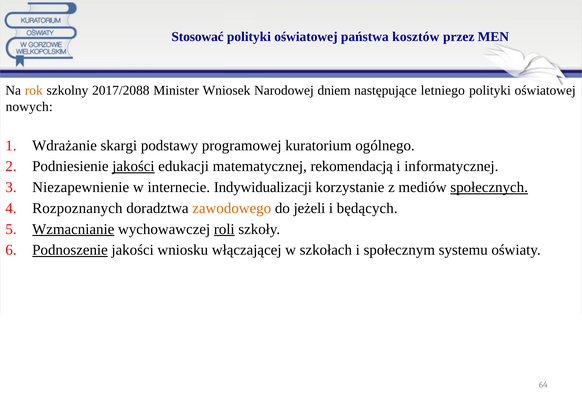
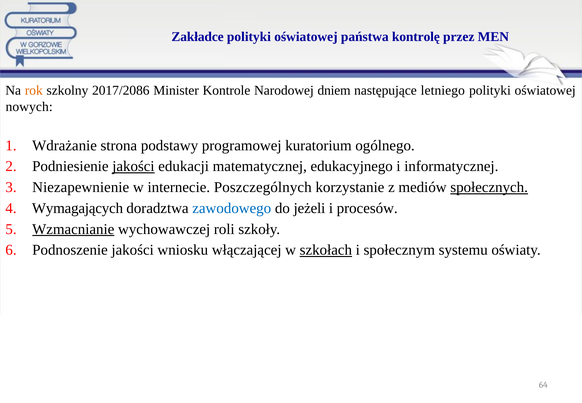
Stosować: Stosować -> Zakładce (198, 37)
kosztów: kosztów -> kontrolę (416, 37)
2017/2088: 2017/2088 -> 2017/2086 (121, 90)
Wniosek: Wniosek -> Kontrole (226, 90)
skargi: skargi -> strona (119, 145)
rekomendacją: rekomendacją -> edukacyjnego (352, 166)
Indywidualizacji: Indywidualizacji -> Poszczególnych (263, 187)
Rozpoznanych: Rozpoznanych -> Wymagających (78, 208)
zawodowego colour: orange -> blue (232, 208)
będących: będących -> procesów (367, 208)
roli underline: present -> none (224, 229)
Podnoszenie underline: present -> none (70, 250)
szkołach underline: none -> present (326, 250)
